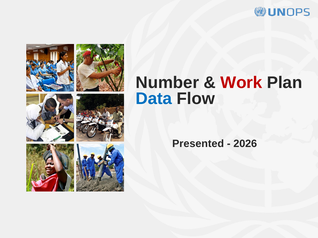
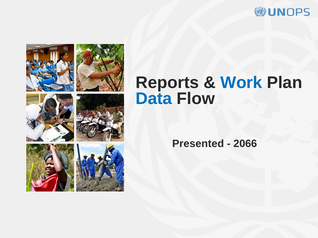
Number: Number -> Reports (167, 83)
Work colour: red -> blue (241, 83)
2026: 2026 -> 2066 (245, 144)
